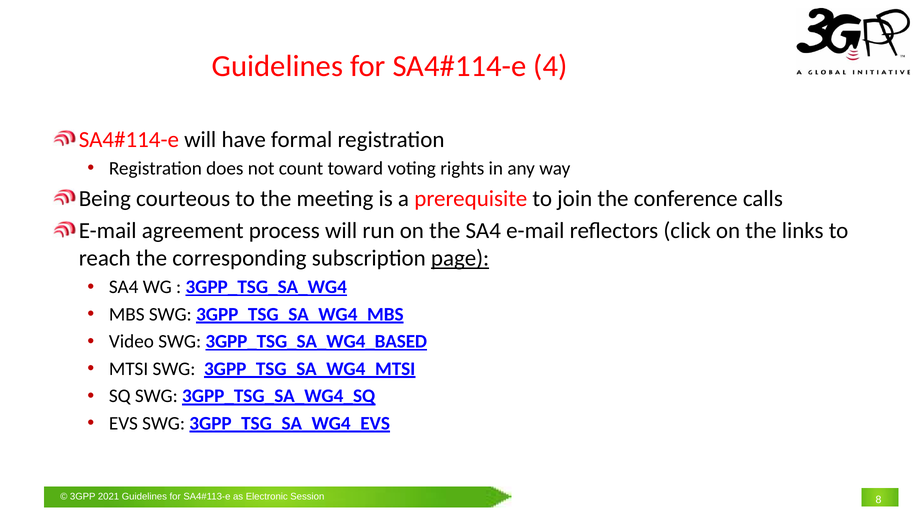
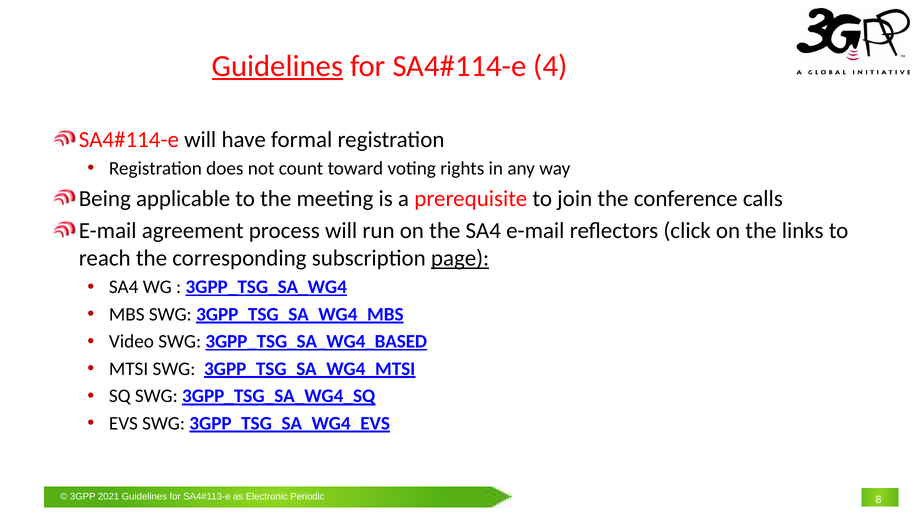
Guidelines underline: none -> present (277, 66)
courteous: courteous -> applicable (183, 199)
Session: Session -> Periodic (307, 497)
